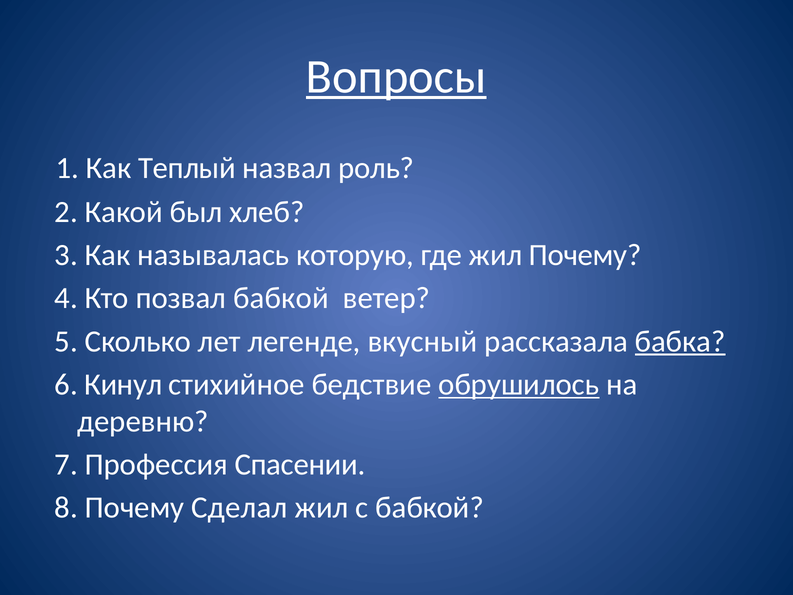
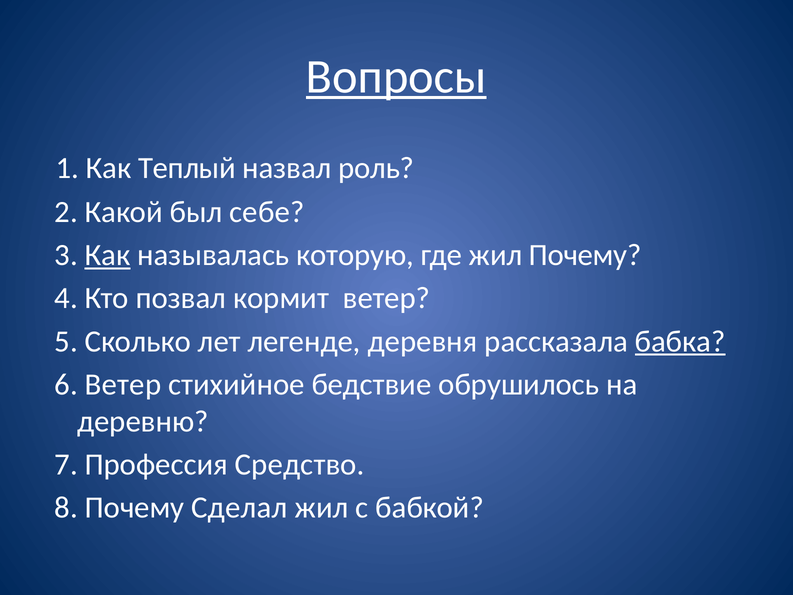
хлеб: хлеб -> себе (267, 212)
Как underline: none -> present (108, 255)
позвал бабкой: бабкой -> кормит (281, 298)
вкусный: вкусный -> деревня (423, 341)
6 Кинул: Кинул -> Ветер (123, 384)
обрушилось underline: present -> none (519, 384)
Спасении: Спасении -> Средство (300, 464)
